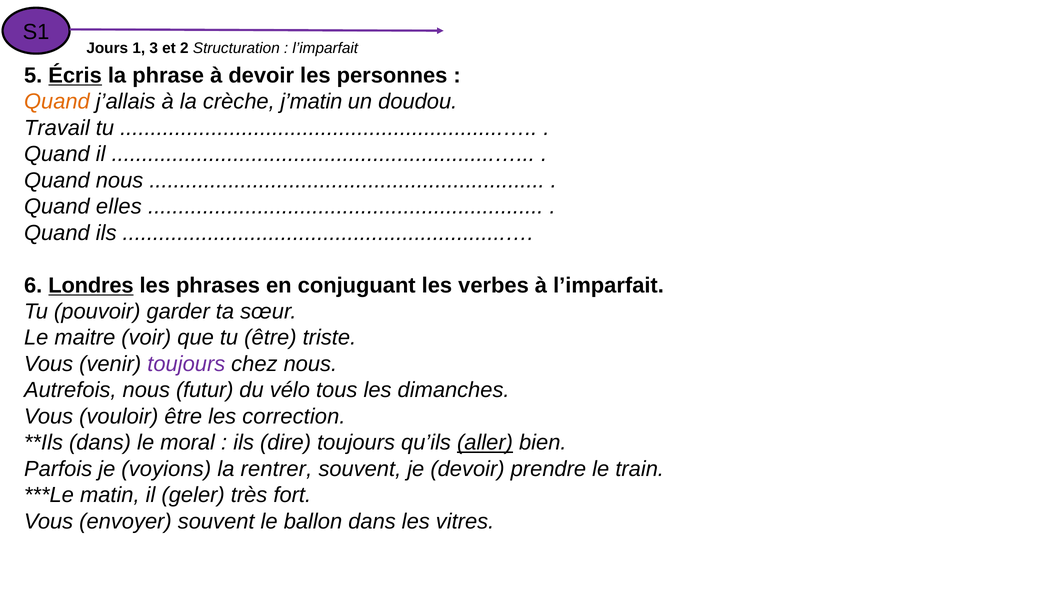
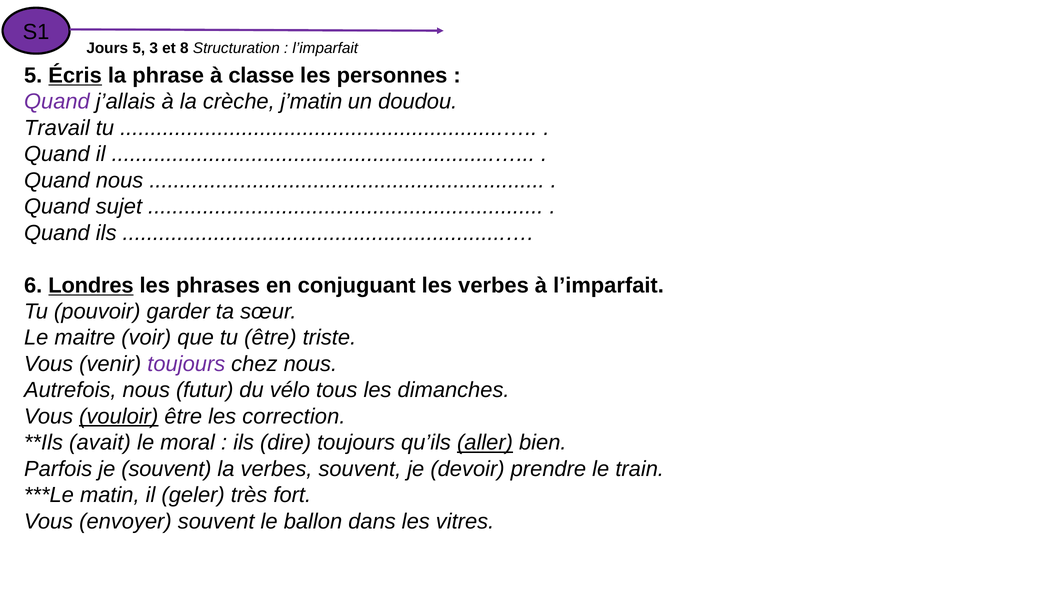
Jours 1: 1 -> 5 (139, 48)
2: 2 -> 8 (184, 48)
à devoir: devoir -> classe (261, 76)
Quand colour: orange -> purple (57, 102)
elles: elles -> sujet (119, 207)
vouloir underline: none -> present (119, 417)
dans: dans -> avait (100, 443)
je voyions: voyions -> souvent (166, 469)
la rentrer: rentrer -> verbes (277, 469)
